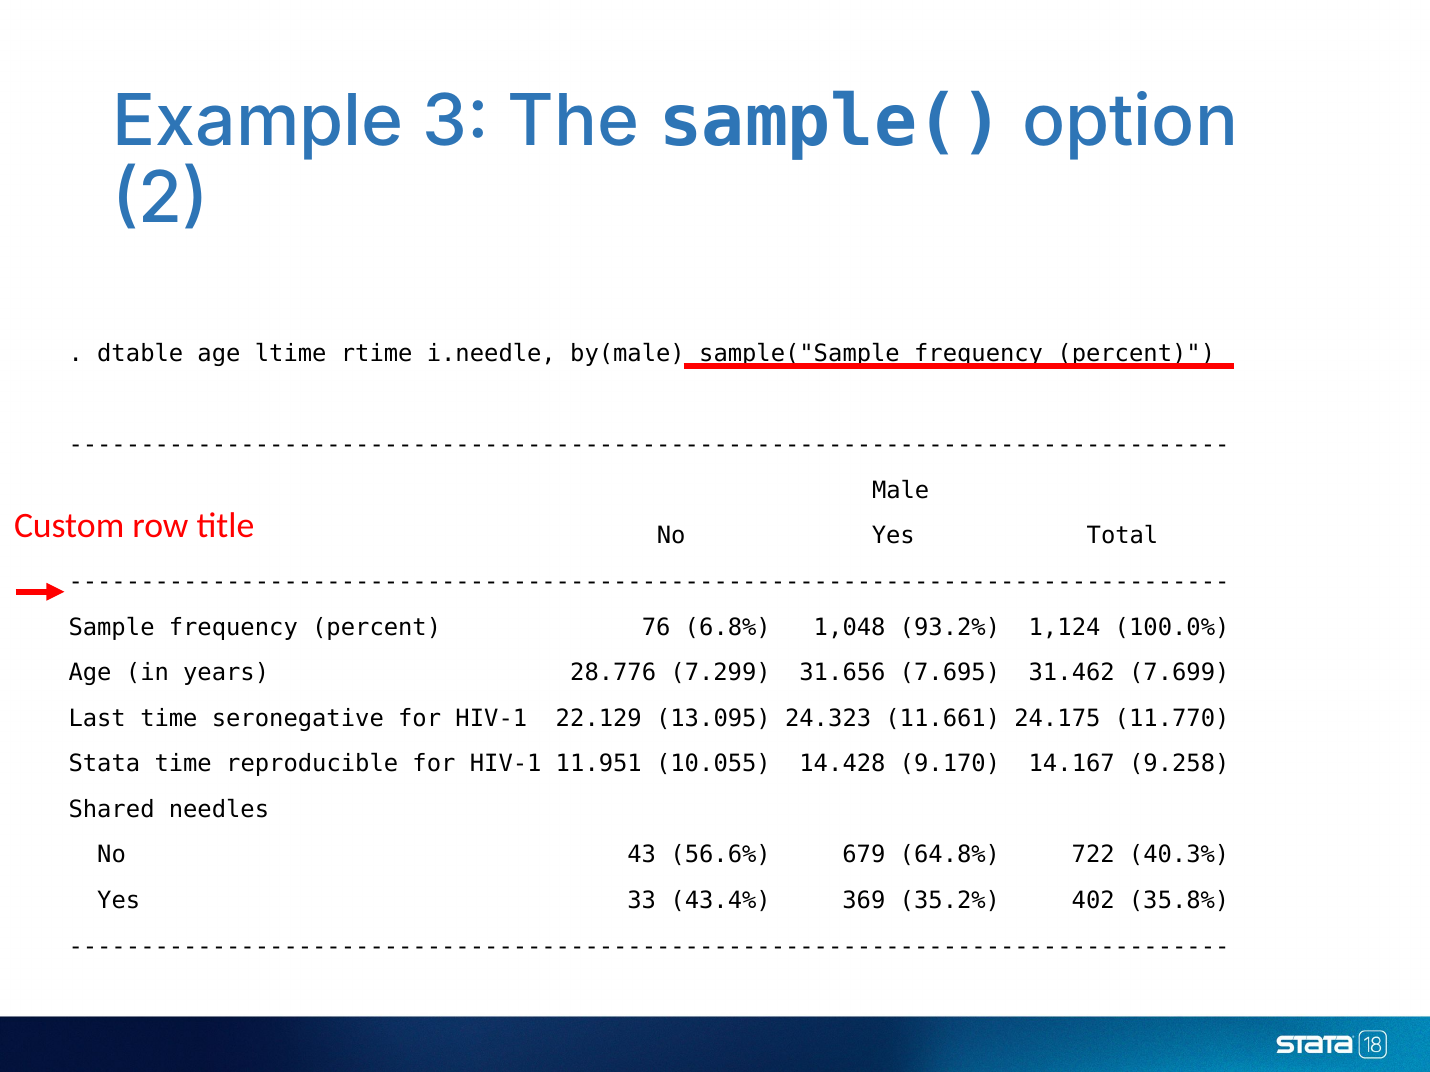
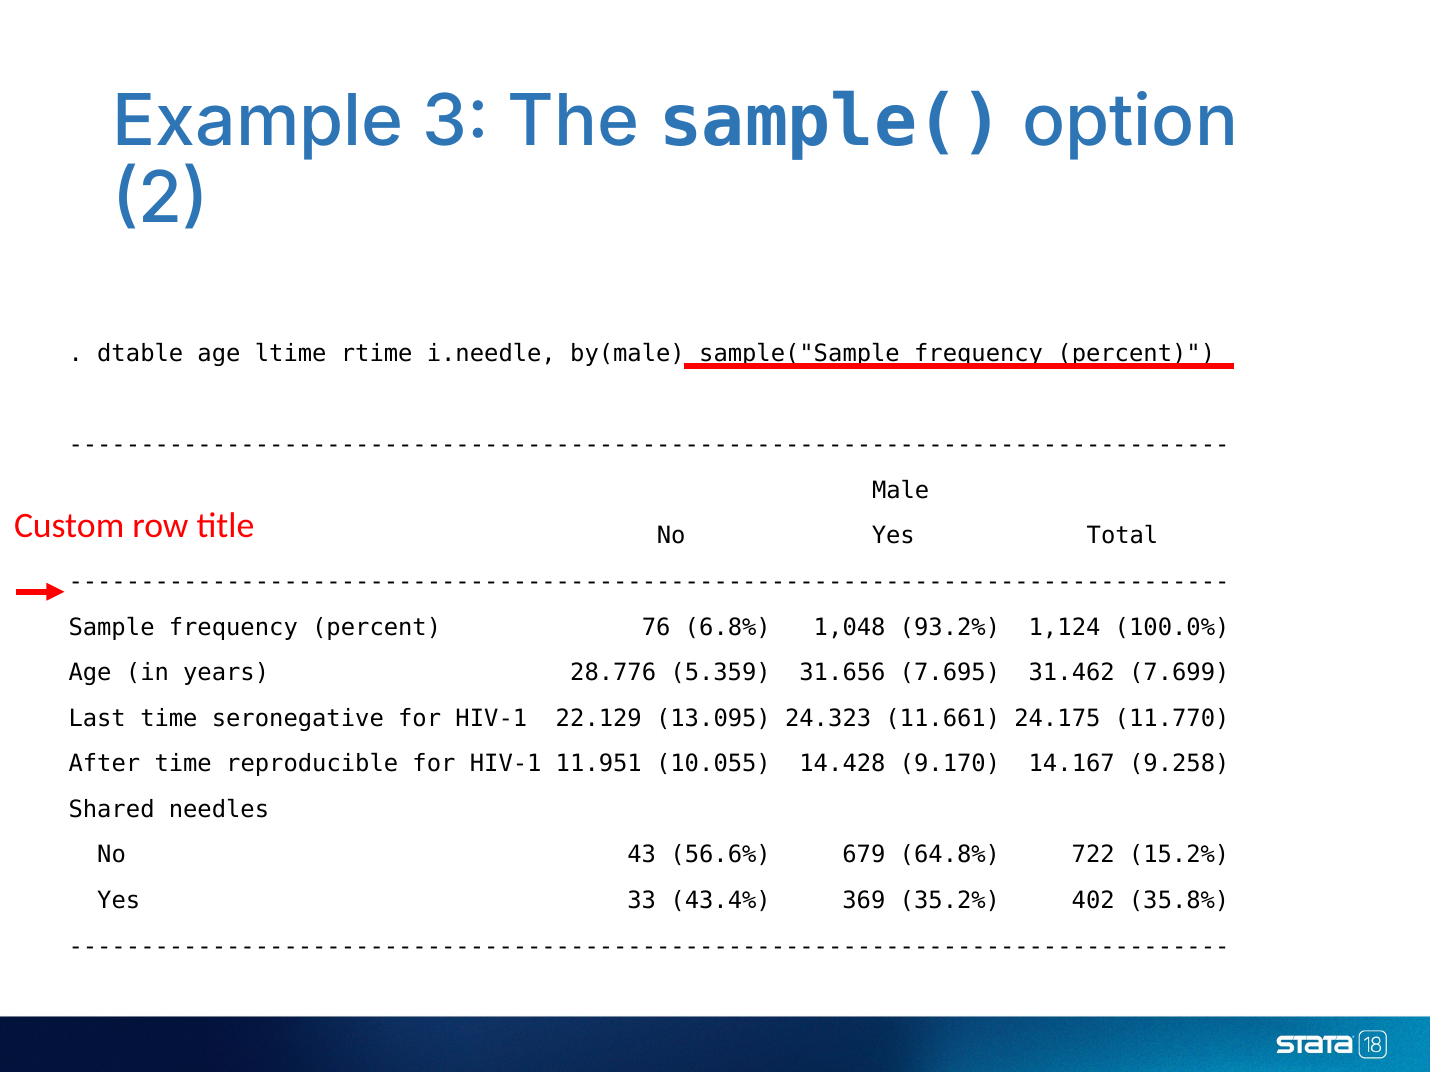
7.299: 7.299 -> 5.359 (721, 673)
Stata: Stata -> After (104, 764)
40.3%: 40.3% -> 15.2% (1179, 855)
